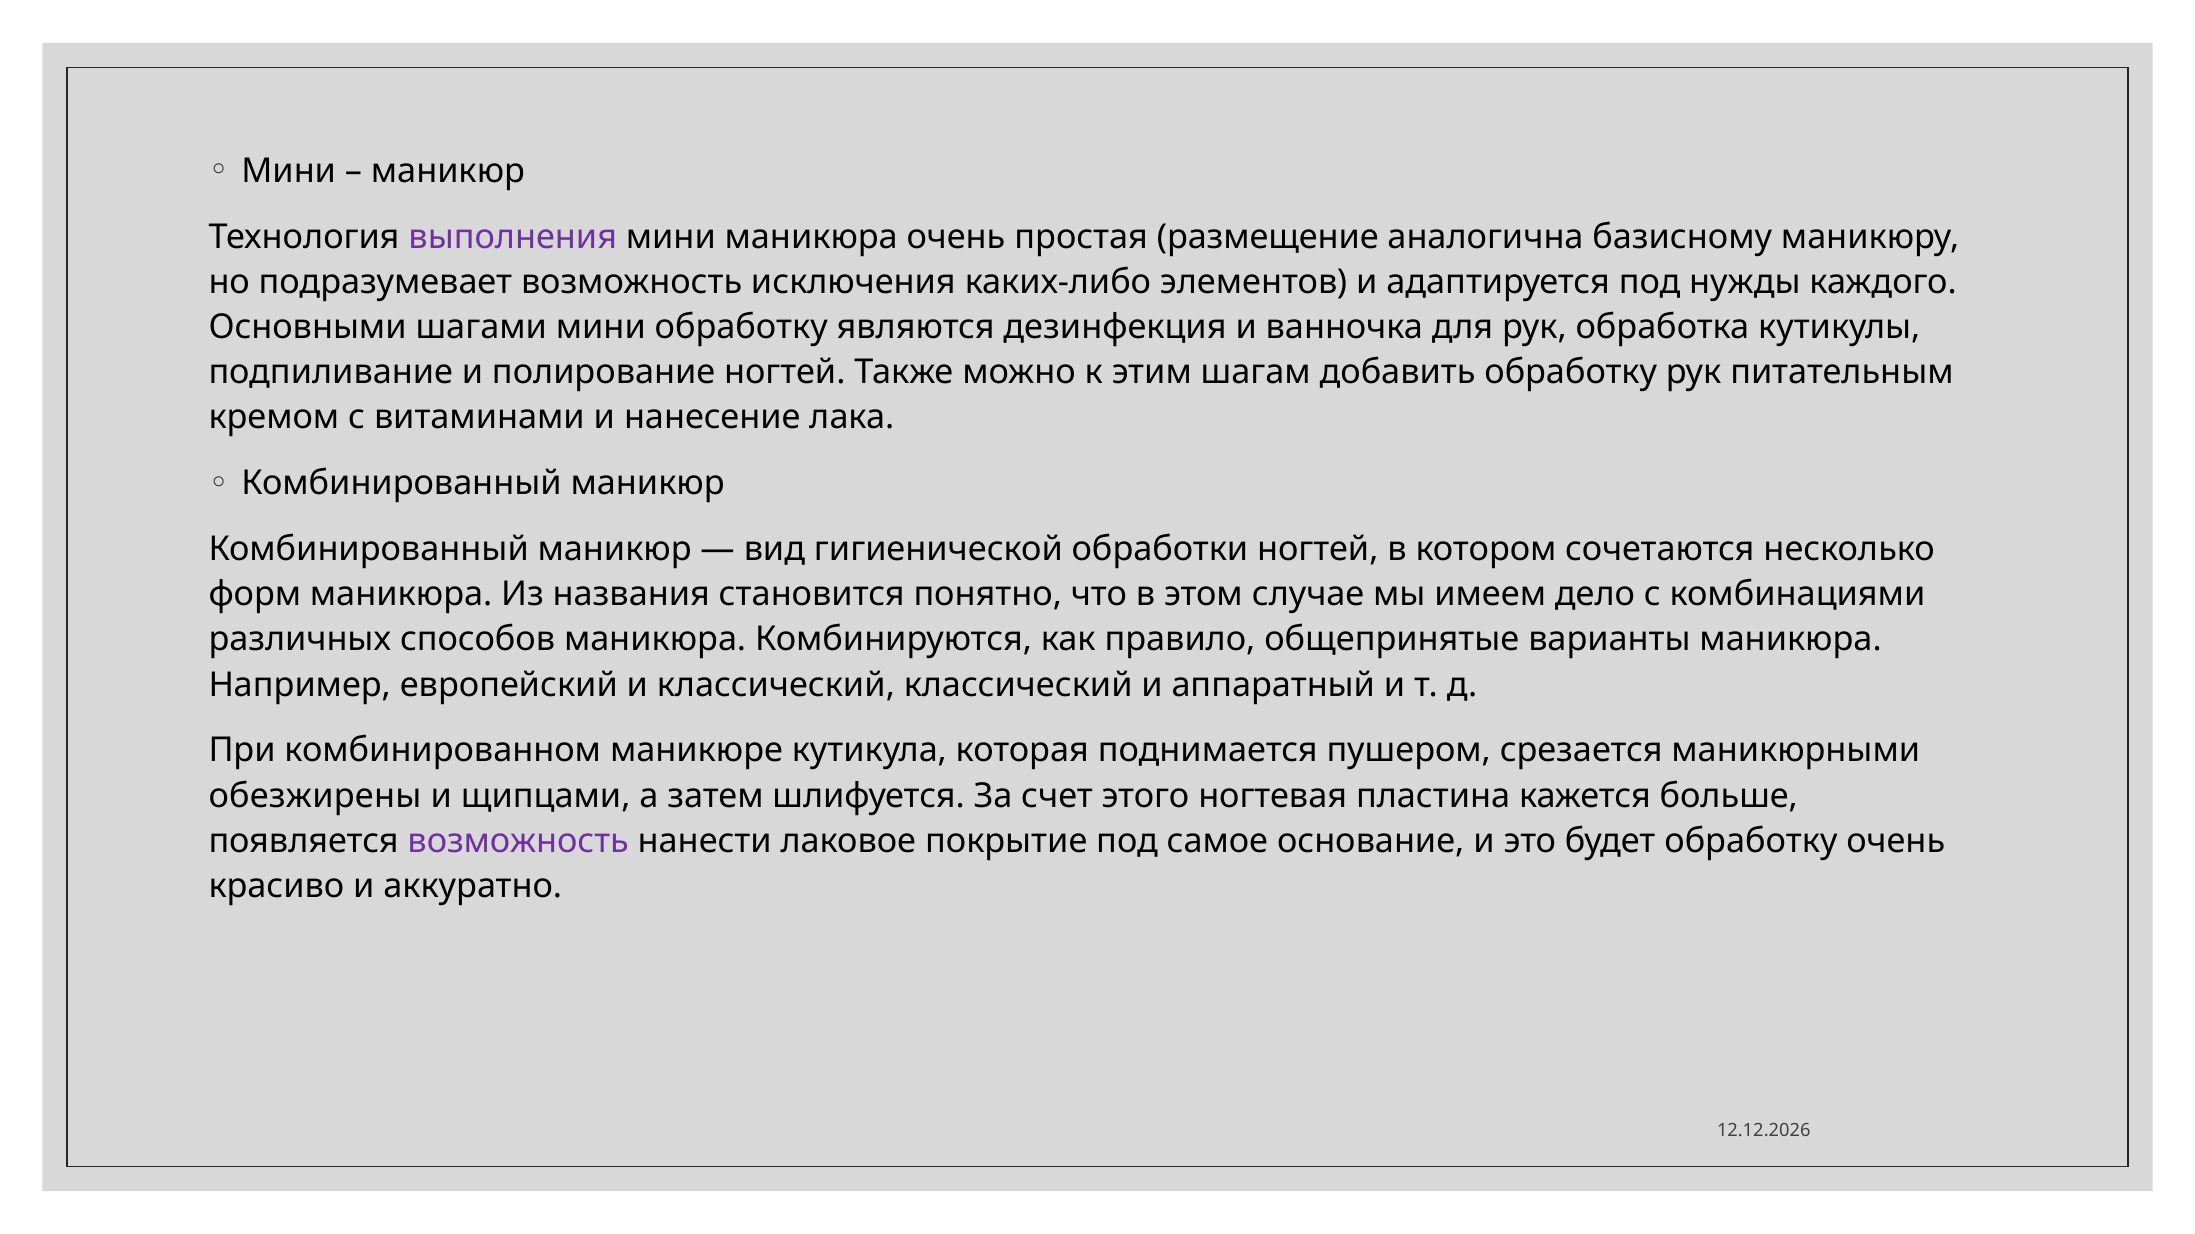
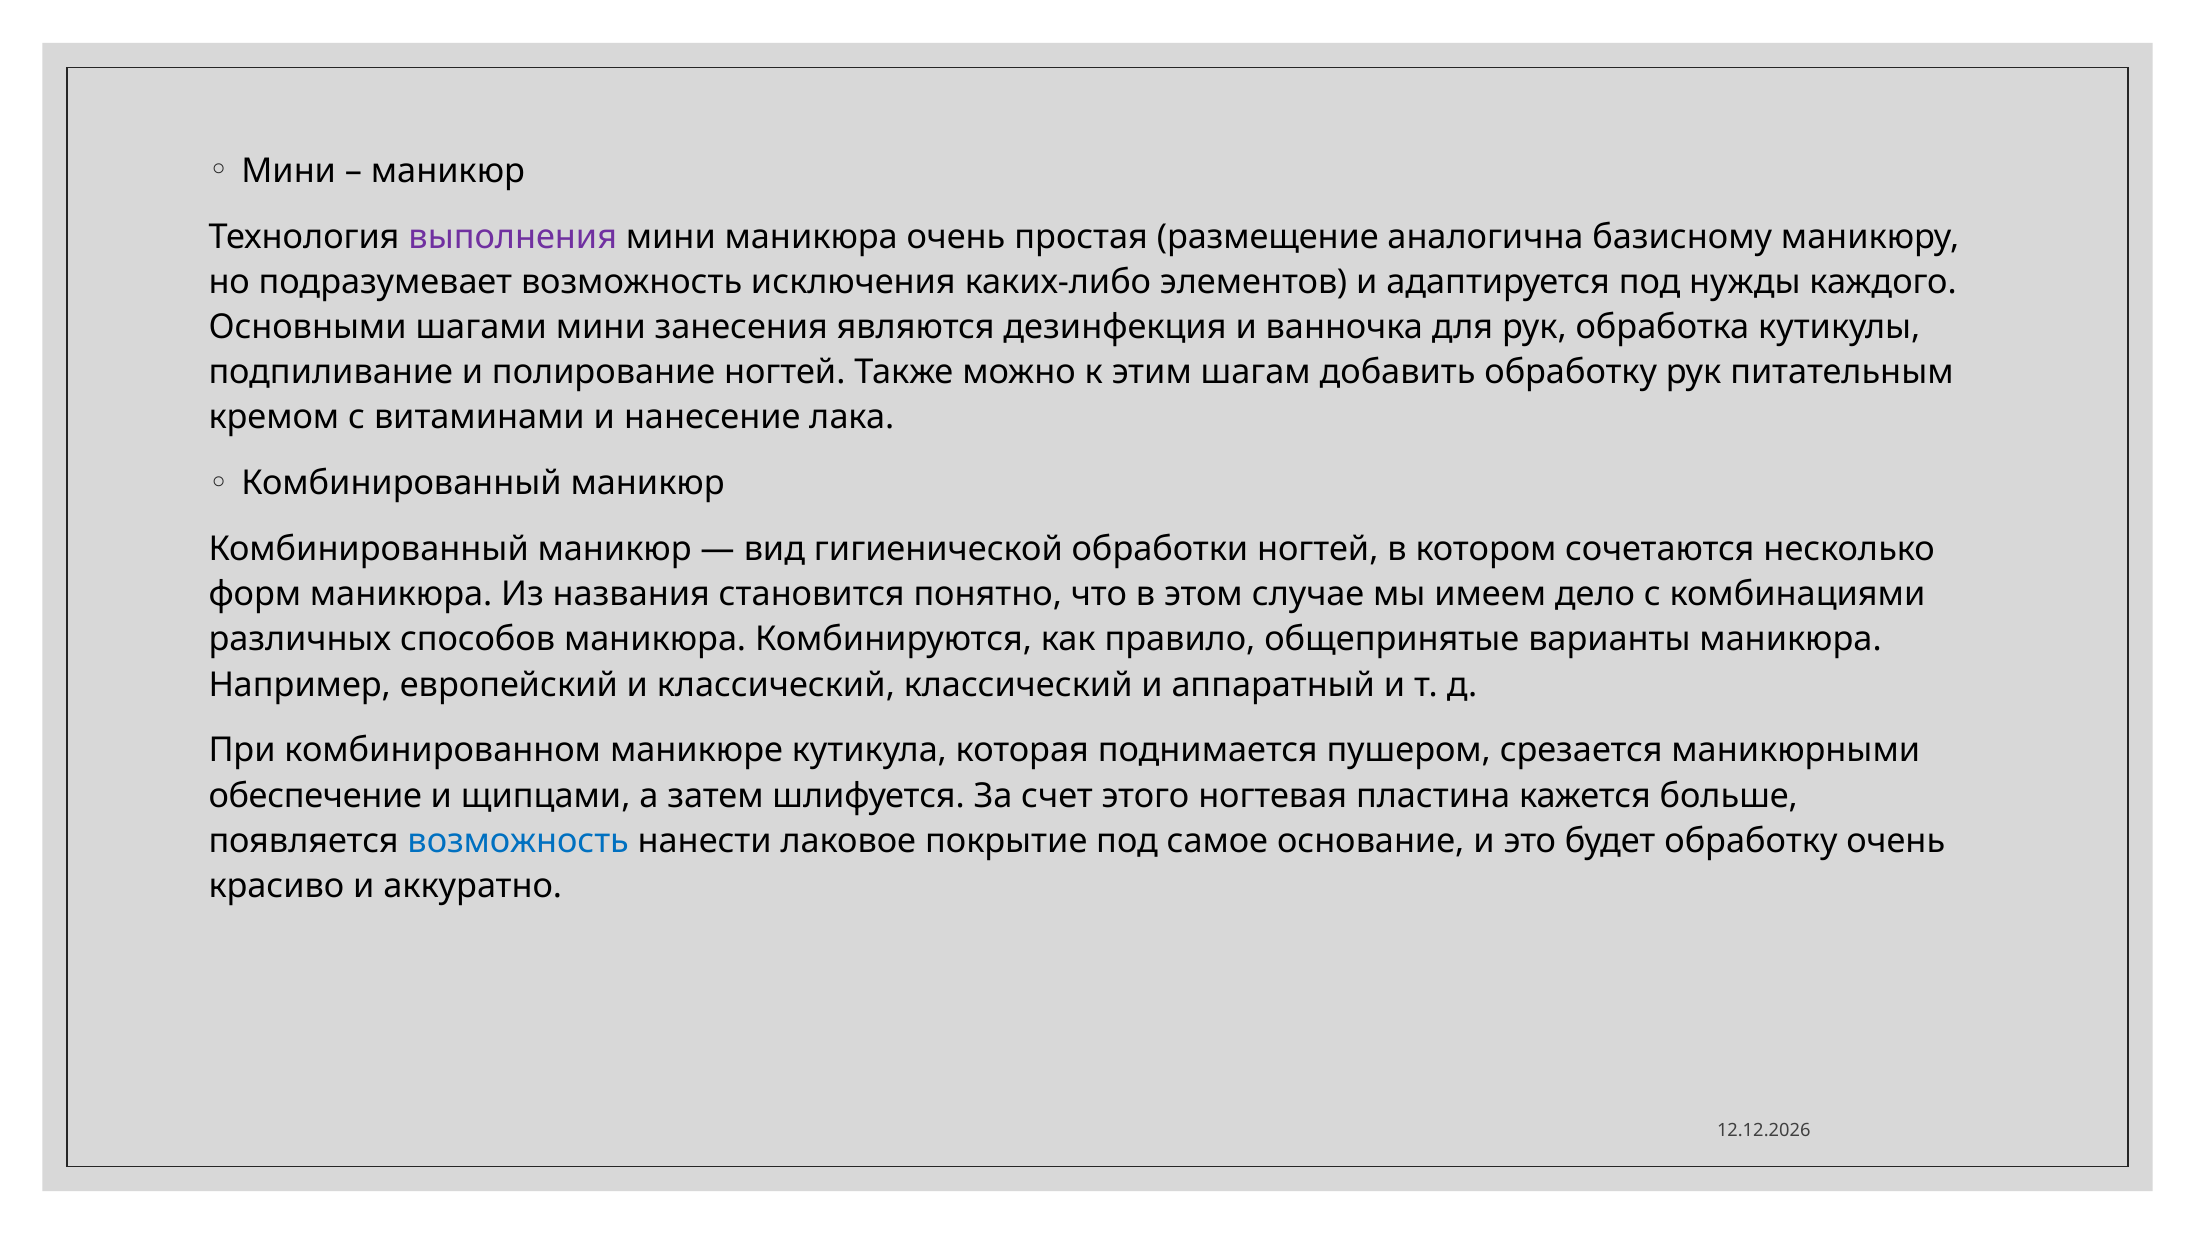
мини обработку: обработку -> занесения (741, 327)
обезжирены: обезжирены -> обеспечение (315, 796)
возможность colour: purple -> blue (518, 842)
